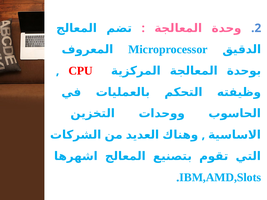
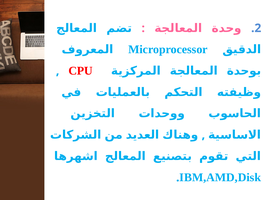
IBM,AMD,Slots: IBM,AMD,Slots -> IBM,AMD,Disk (220, 178)
